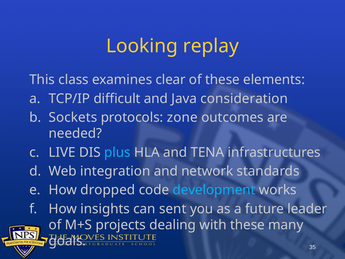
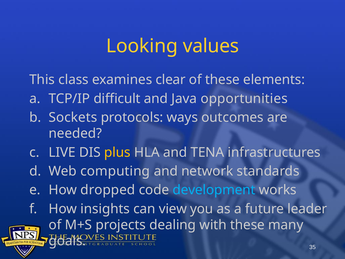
replay: replay -> values (211, 46)
consideration: consideration -> opportunities (244, 99)
zone: zone -> ways (182, 117)
plus colour: light blue -> yellow (117, 152)
integration: integration -> computing (115, 171)
sent: sent -> view (173, 209)
